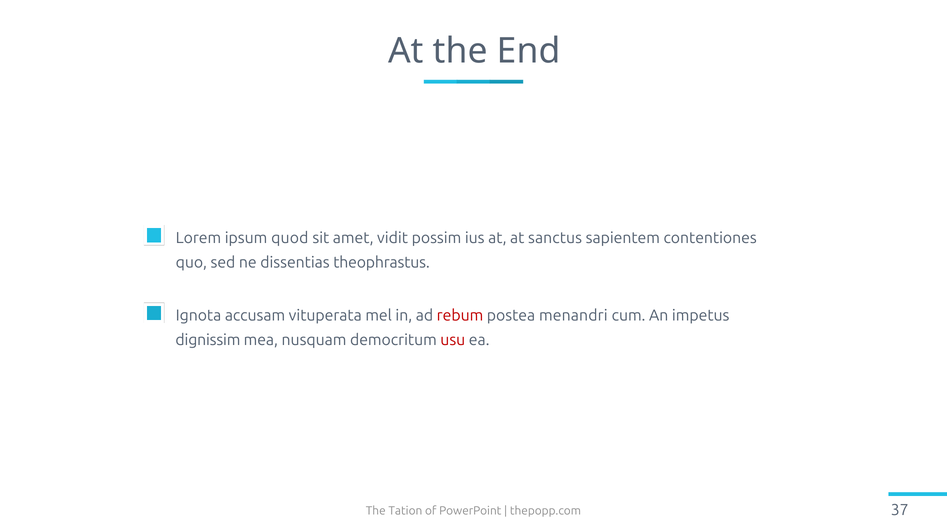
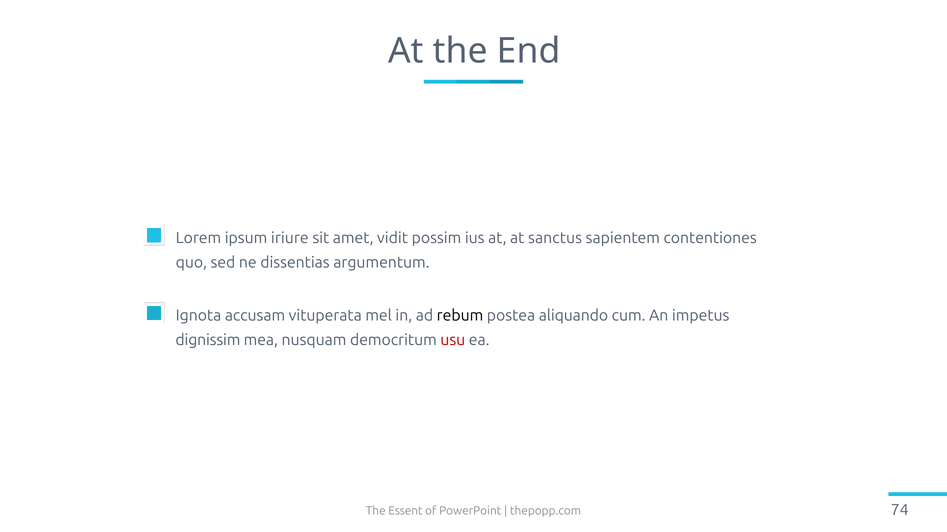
quod: quod -> iriure (290, 238)
theophrastus: theophrastus -> argumentum (381, 263)
rebum colour: red -> black (460, 316)
menandri: menandri -> aliquando (573, 316)
Tation: Tation -> Essent (405, 511)
37: 37 -> 74 (900, 511)
